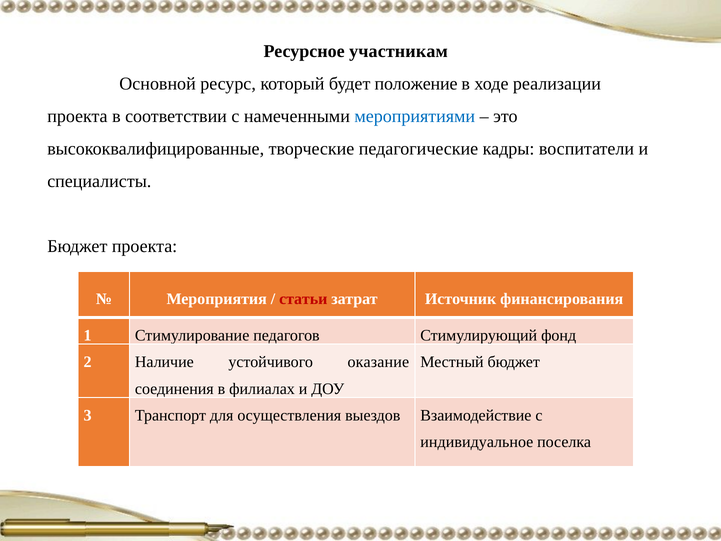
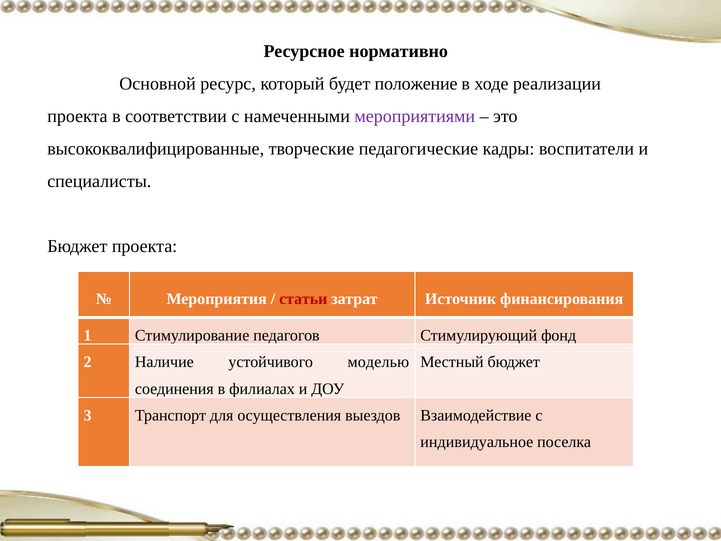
участникам: участникам -> нормативно (399, 51)
мероприятиями colour: blue -> purple (415, 116)
оказание: оказание -> моделью (378, 362)
